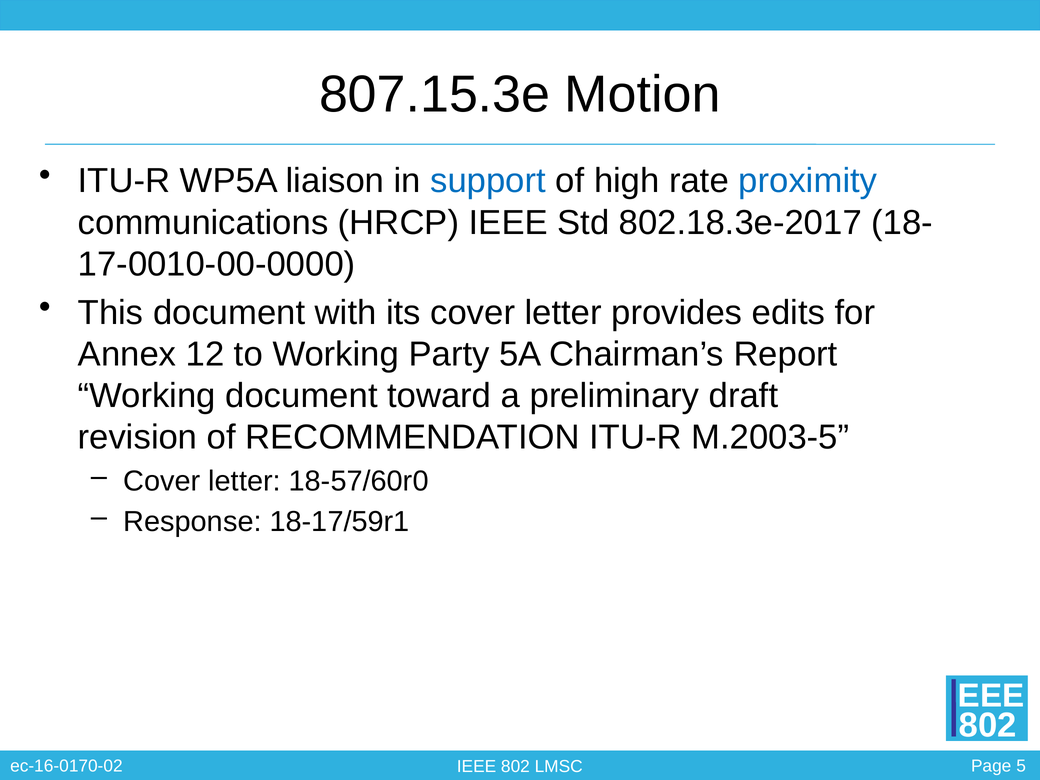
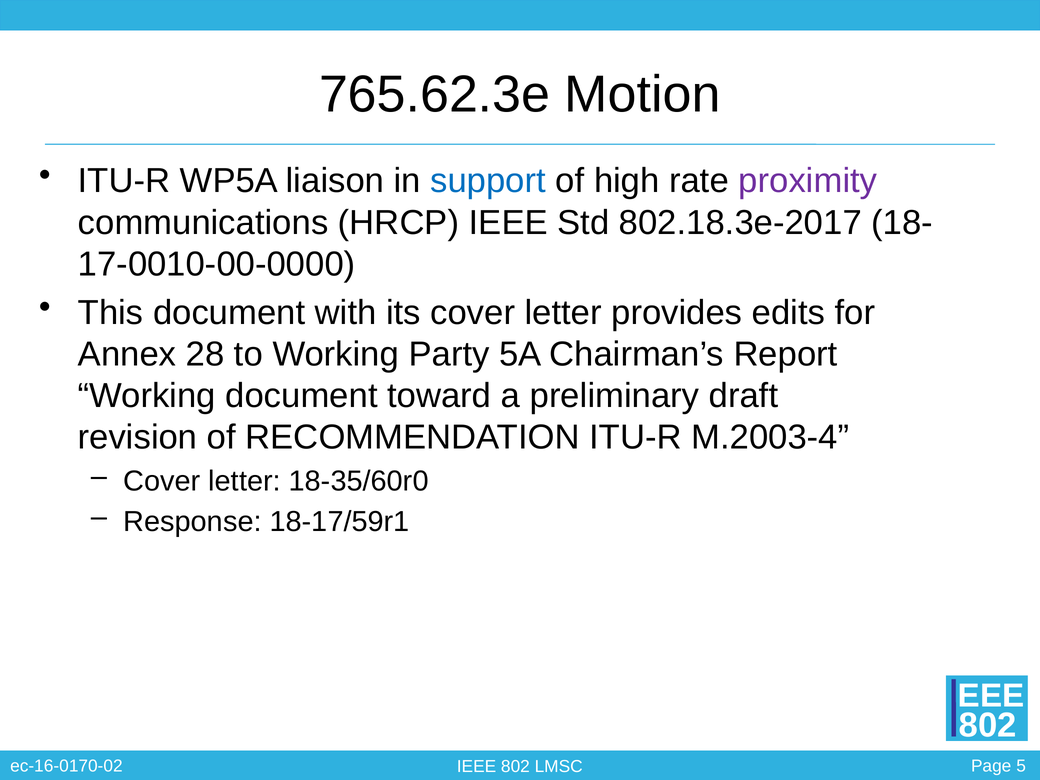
807.15.3e: 807.15.3e -> 765.62.3e (435, 95)
proximity colour: blue -> purple (808, 181)
12: 12 -> 28 (205, 354)
M.2003-5: M.2003-5 -> M.2003-4 (770, 438)
18-57/60r0: 18-57/60r0 -> 18-35/60r0 (359, 481)
